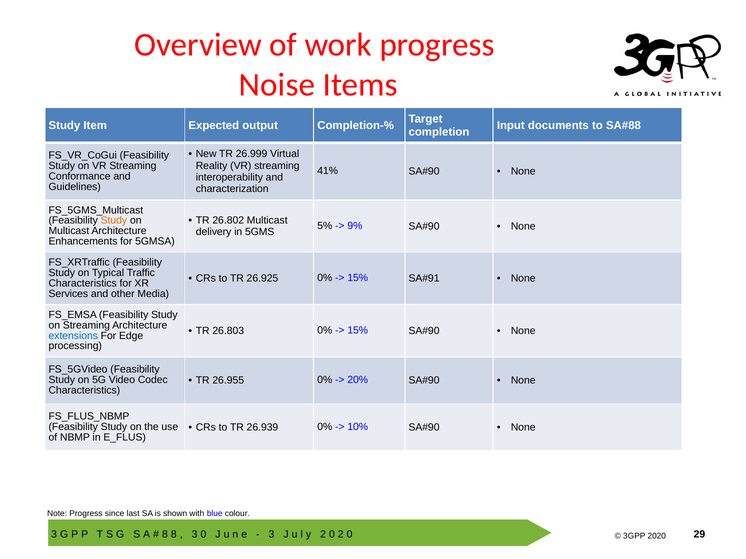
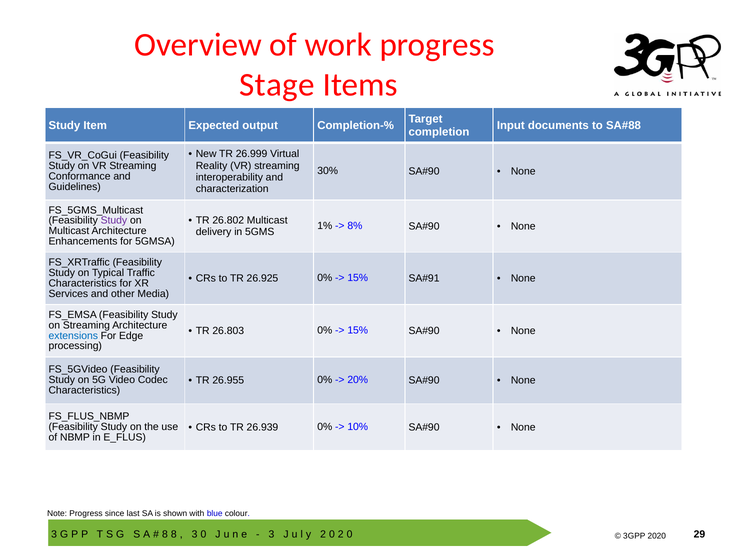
Noise: Noise -> Stage (277, 85)
41%: 41% -> 30% (328, 171)
Study colour: orange -> purple (114, 221)
5%: 5% -> 1% (325, 226)
9%: 9% -> 8% (355, 226)
